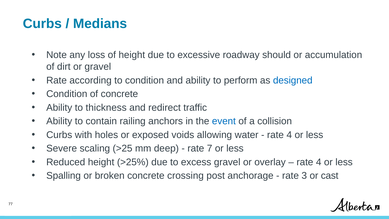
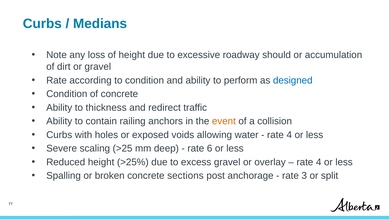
event colour: blue -> orange (224, 121)
7: 7 -> 6 (210, 148)
crossing: crossing -> sections (185, 176)
cast: cast -> split (330, 176)
